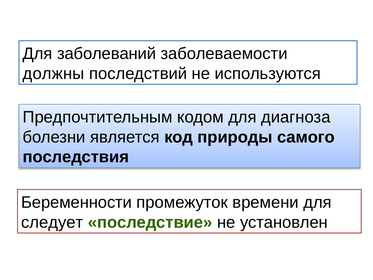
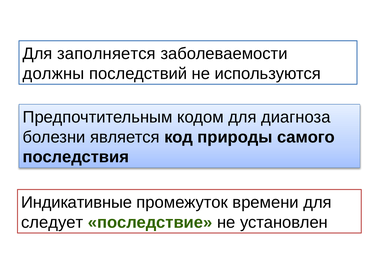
заболеваний: заболеваний -> заполняется (106, 54)
Беременности: Беременности -> Индикативные (77, 202)
